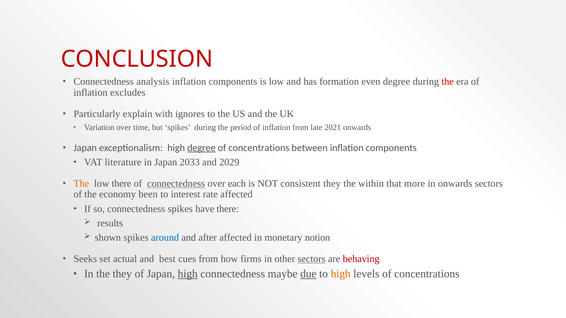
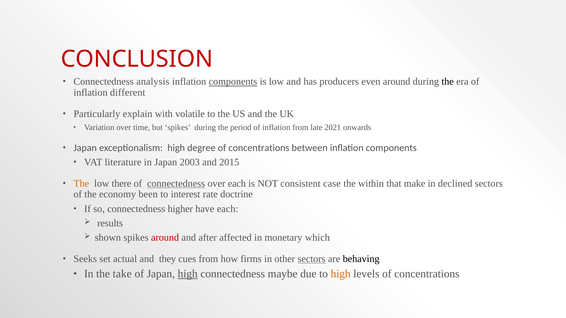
components underline: none -> present (233, 82)
formation: formation -> producers (339, 82)
even degree: degree -> around (397, 82)
the colour: red -> black (448, 82)
excludes: excludes -> different (128, 93)
ignores: ignores -> volatile (190, 114)
degree underline: present -> none (201, 148)
2033: 2033 -> 2003 (190, 162)
2029: 2029 -> 2015 (229, 162)
consistent they: they -> case (332, 184)
more: more -> make (415, 184)
in onwards: onwards -> declined (455, 184)
rate affected: affected -> doctrine (237, 195)
connectedness spikes: spikes -> higher (180, 209)
have there: there -> each (228, 209)
around colour: blue -> red (165, 238)
notion: notion -> which (317, 238)
best: best -> they (167, 259)
behaving colour: red -> black (361, 259)
the they: they -> take (122, 274)
due underline: present -> none (308, 274)
